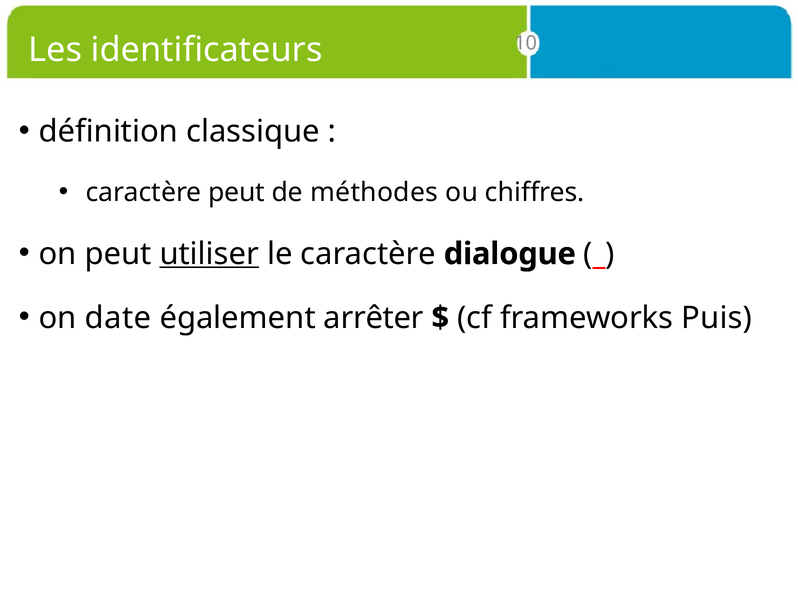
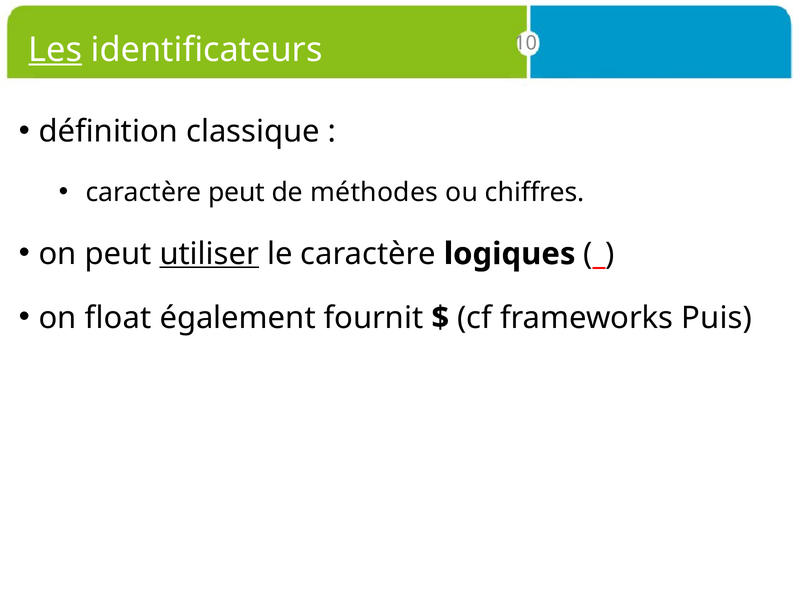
Les underline: none -> present (55, 50)
dialogue: dialogue -> logiques (510, 254)
date: date -> float (118, 318)
arrêter: arrêter -> fournit (373, 318)
